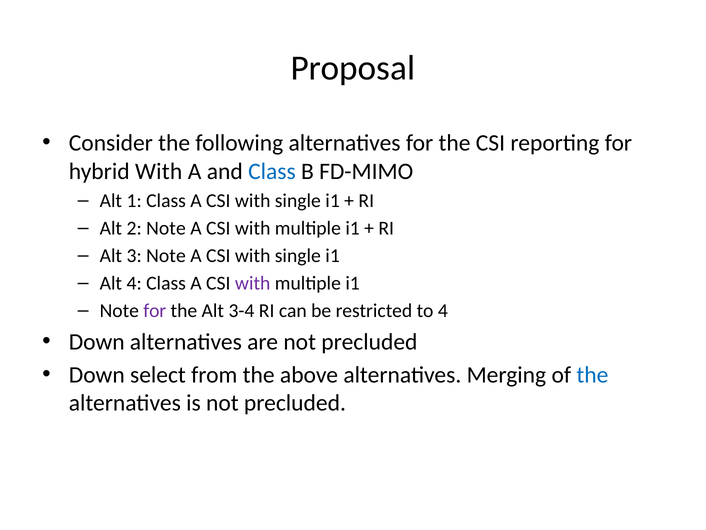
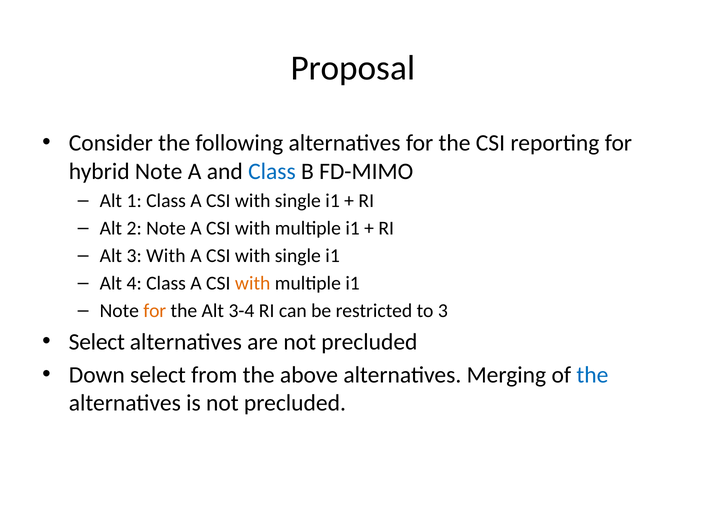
hybrid With: With -> Note (159, 171)
3 Note: Note -> With (166, 256)
with colour: purple -> orange (253, 283)
for colour: purple -> orange (155, 311)
to 4: 4 -> 3 (443, 311)
Down: Down -> Select (97, 341)
